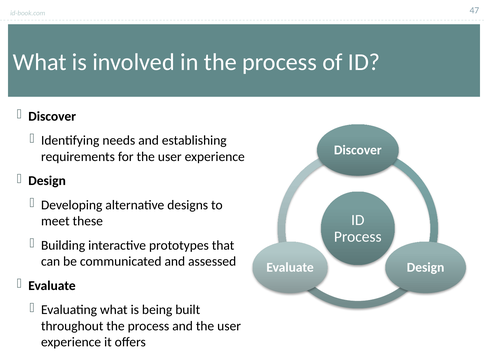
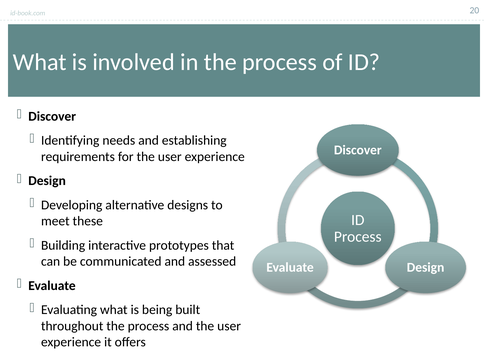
47: 47 -> 20 (474, 10)
